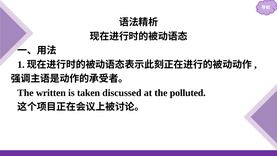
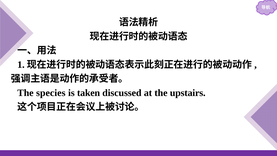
written: written -> species (51, 93)
polluted: polluted -> upstairs (188, 93)
